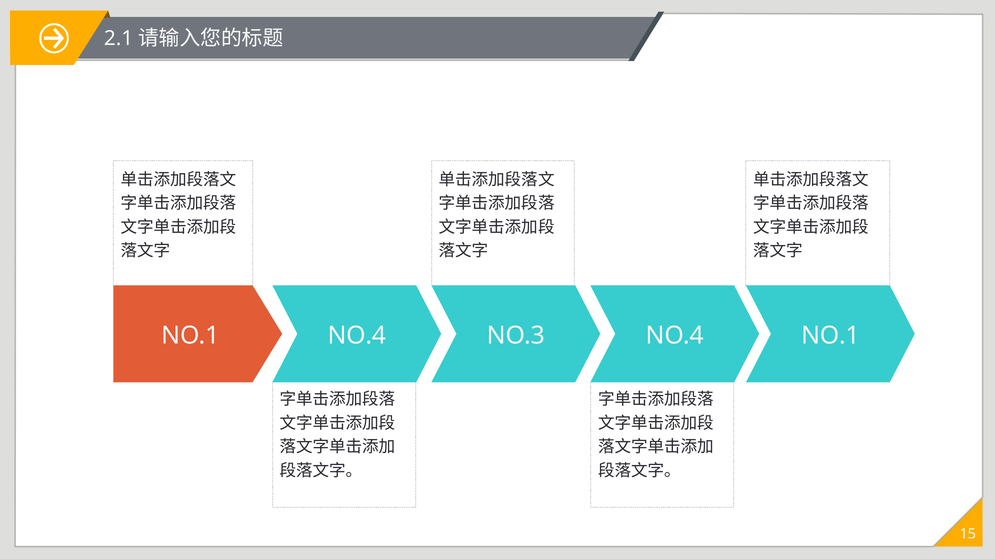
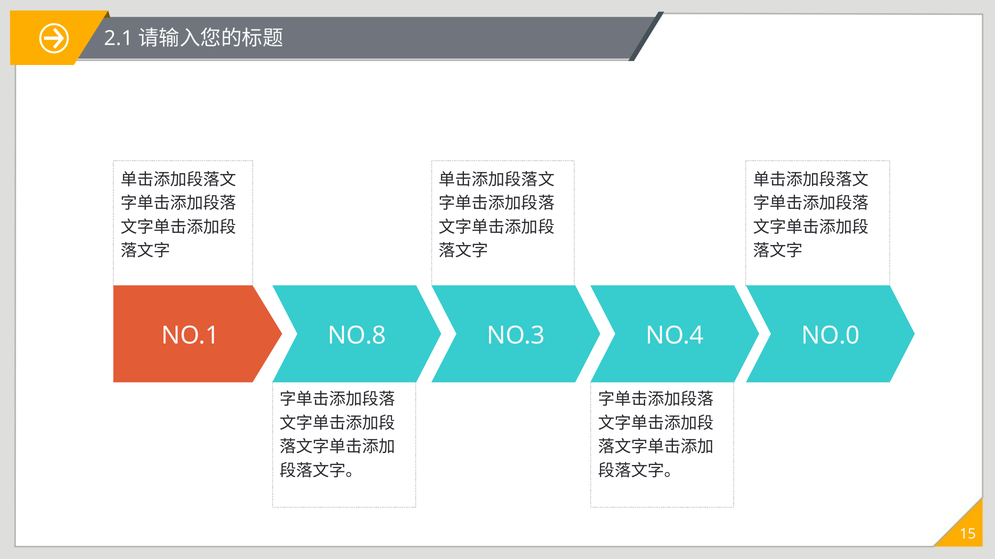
NO.4: NO.4 -> NO.8 (357, 336)
NO.3 NO.4 NO.1: NO.1 -> NO.0 (830, 336)
